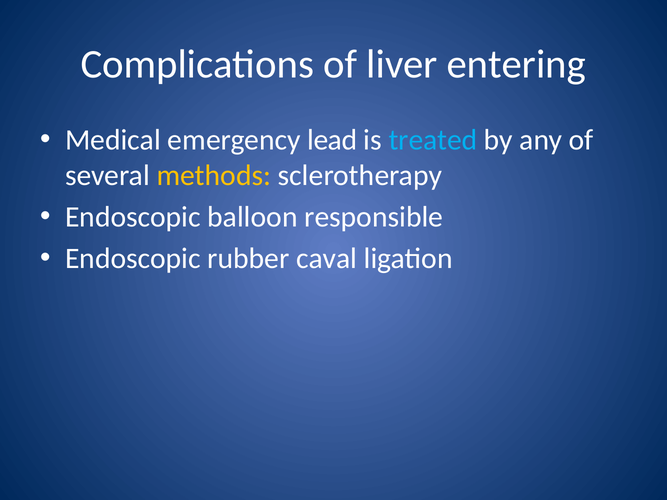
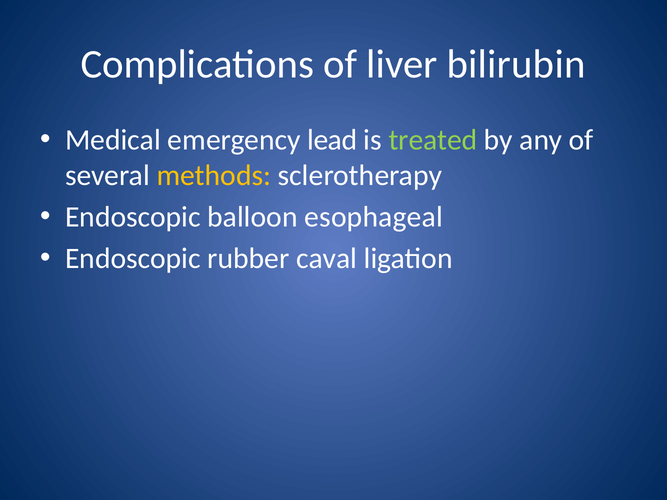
entering: entering -> bilirubin (516, 65)
treated colour: light blue -> light green (433, 140)
responsible: responsible -> esophageal (374, 217)
